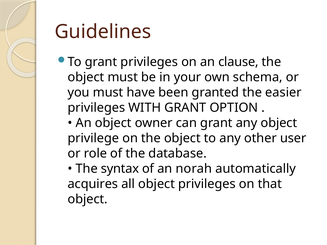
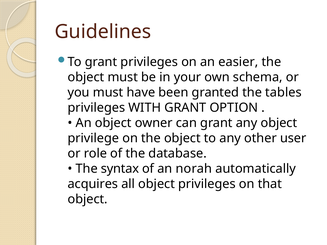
clause: clause -> easier (238, 62)
easier: easier -> tables (283, 92)
